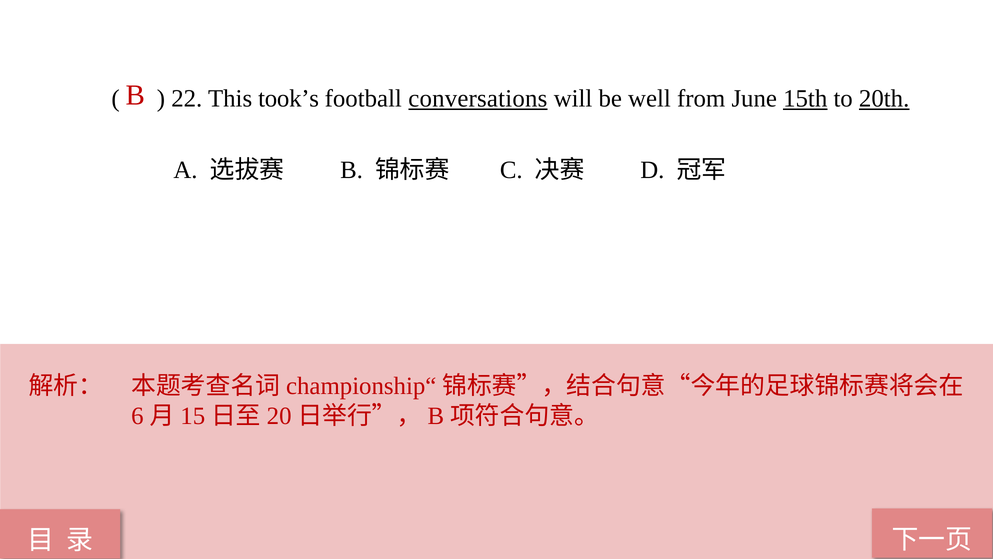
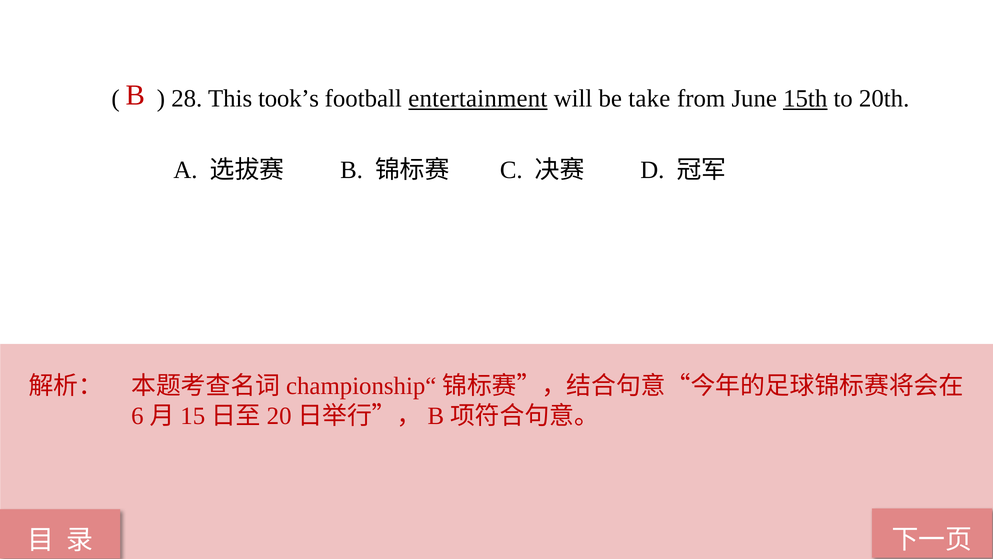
22: 22 -> 28 (187, 98)
conversations: conversations -> entertainment (478, 98)
well: well -> take (649, 98)
20th underline: present -> none (884, 98)
